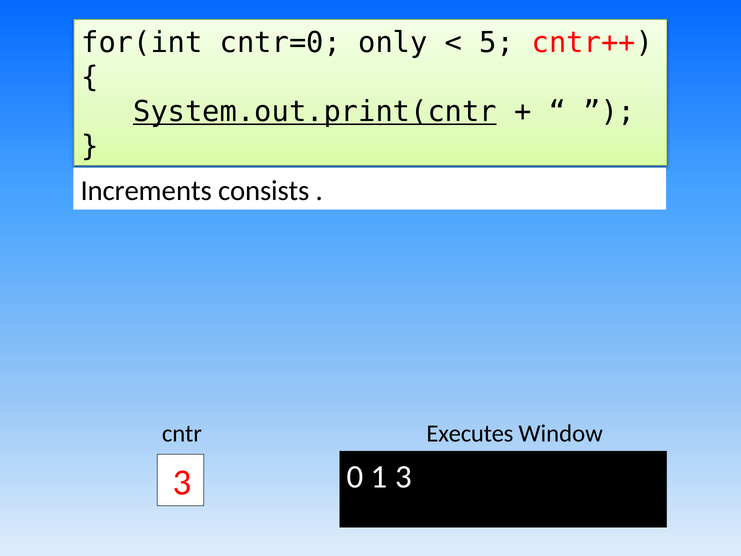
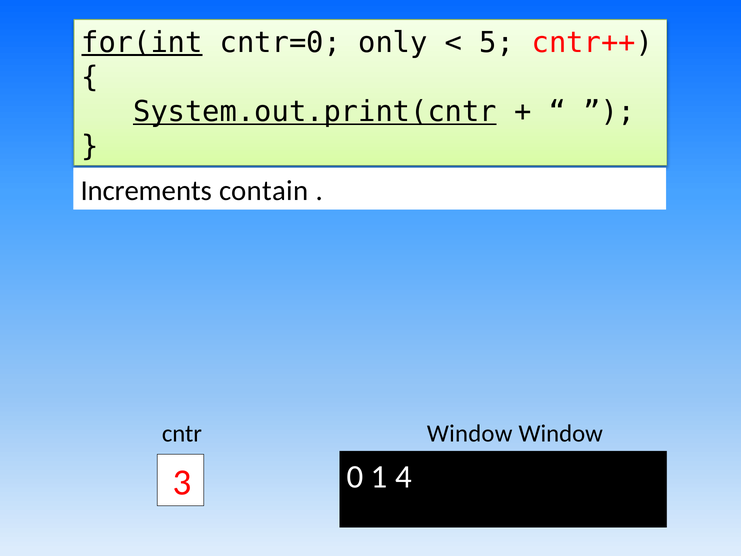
for(int underline: none -> present (142, 43)
consists: consists -> contain (264, 191)
Executes: Executes -> Window (470, 433)
1 3: 3 -> 4 (403, 476)
